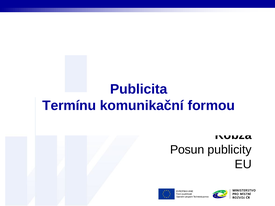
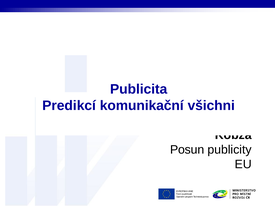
Termínu: Termínu -> Predikcí (69, 106)
formou: formou -> všichni (211, 106)
